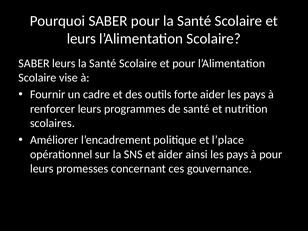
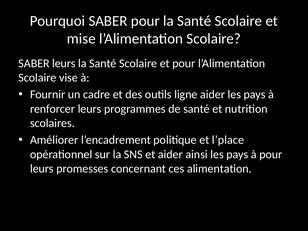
leurs: leurs -> mise (81, 39)
forte: forte -> ligne (186, 95)
gouvernance: gouvernance -> alimentation (219, 169)
